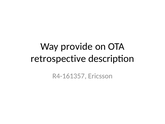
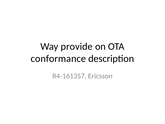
retrospective: retrospective -> conformance (58, 58)
